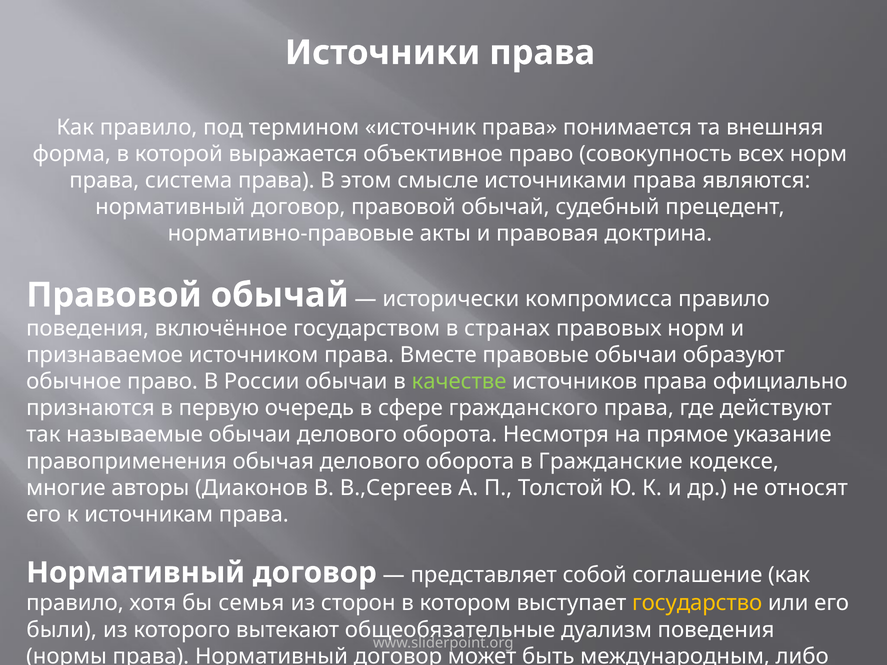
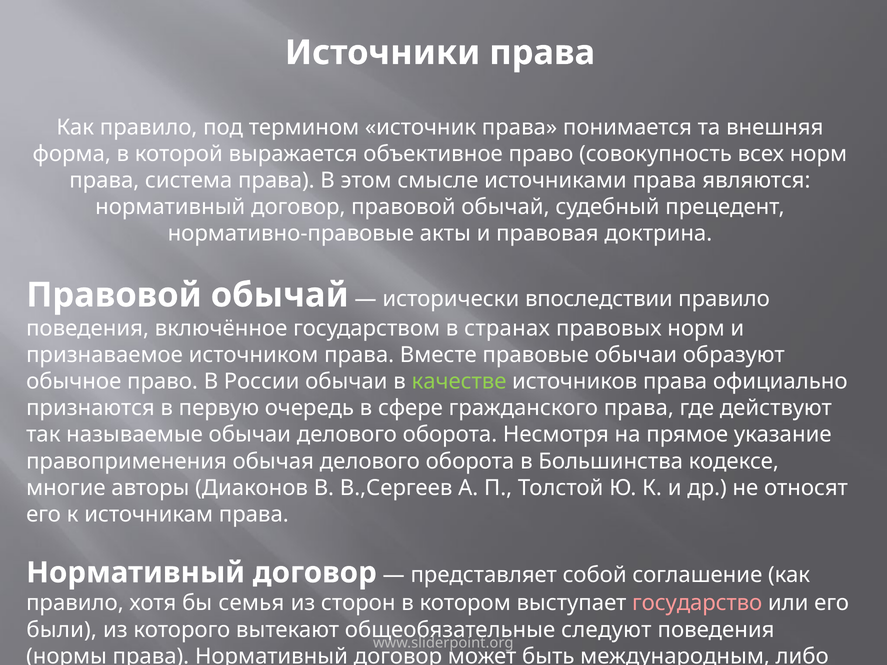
компромисса: компромисса -> впоследствии (599, 299)
Гражданские: Гражданские -> Большинства (611, 461)
государство colour: yellow -> pink (697, 603)
дуализм: дуализм -> следуют (606, 630)
